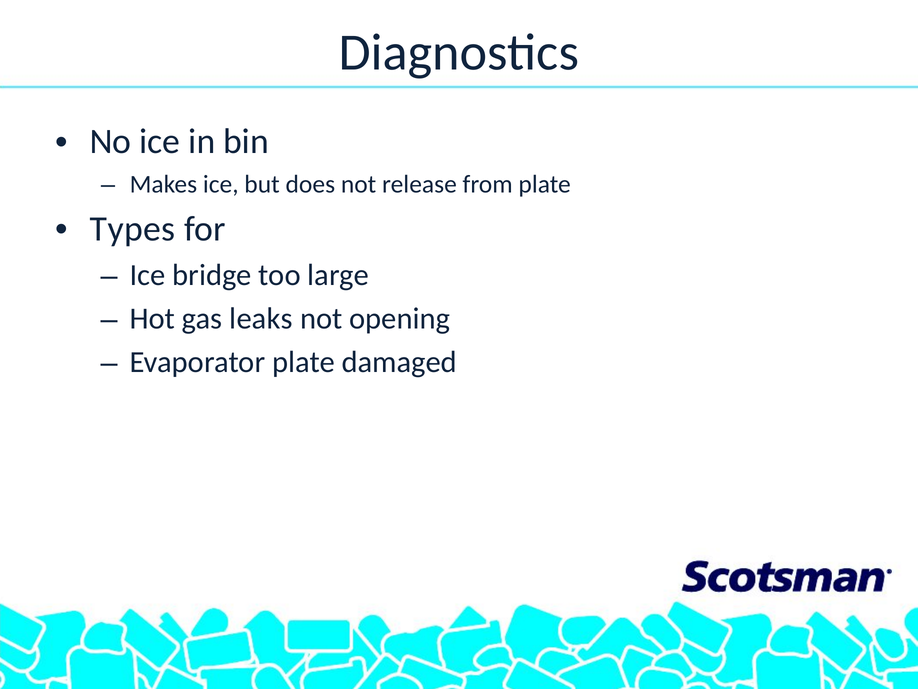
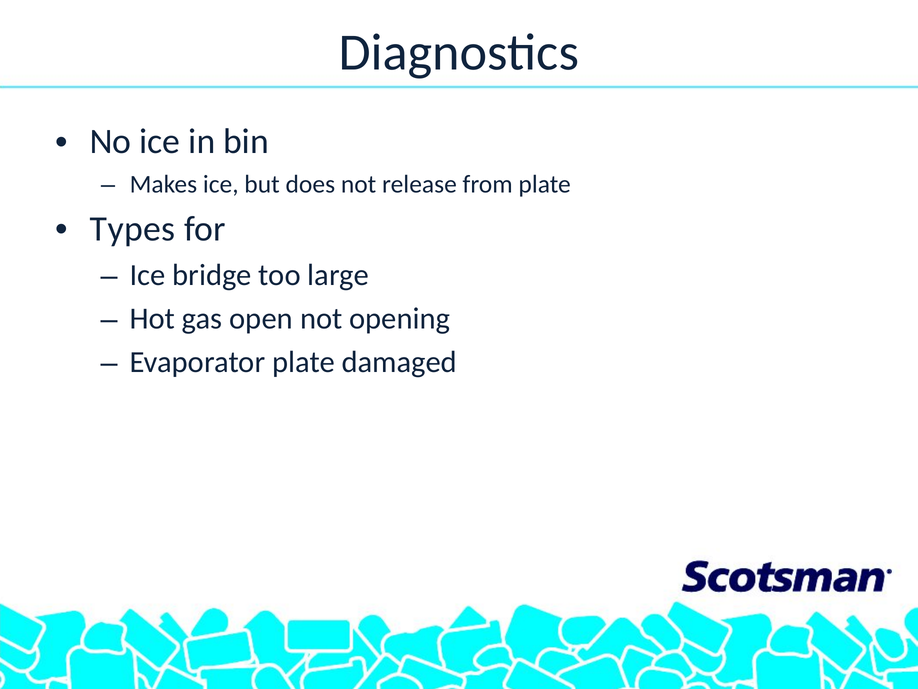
leaks: leaks -> open (261, 319)
